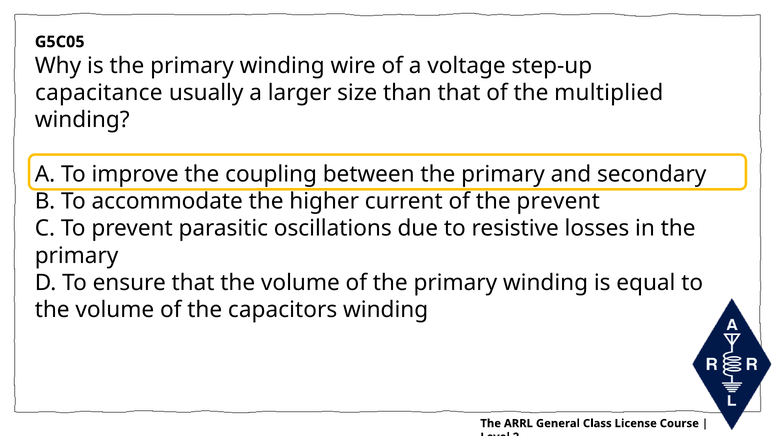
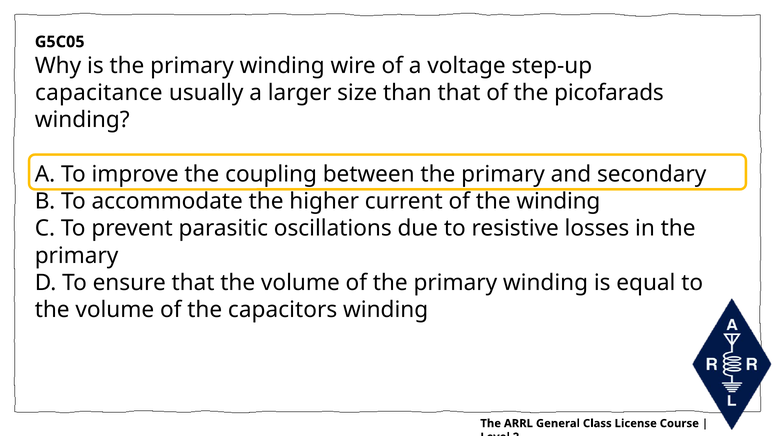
multiplied: multiplied -> picofarads (609, 93)
the prevent: prevent -> winding (558, 201)
